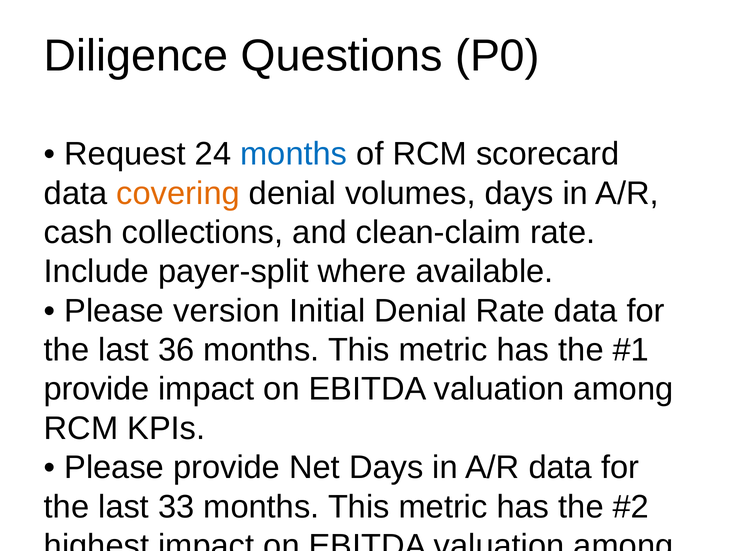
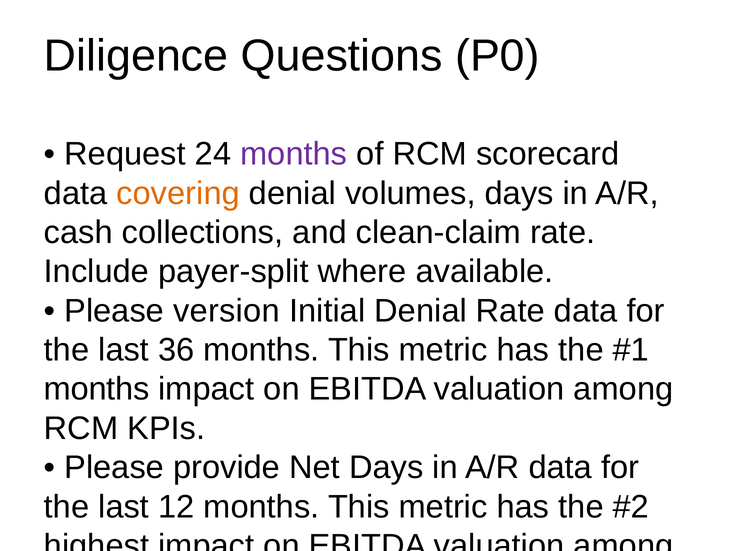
months colour: blue -> purple (294, 154)
provide: provide -> months (97, 389)
33: 33 -> 12 (176, 506)
